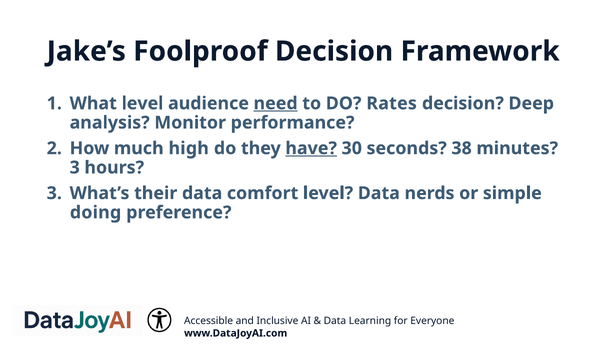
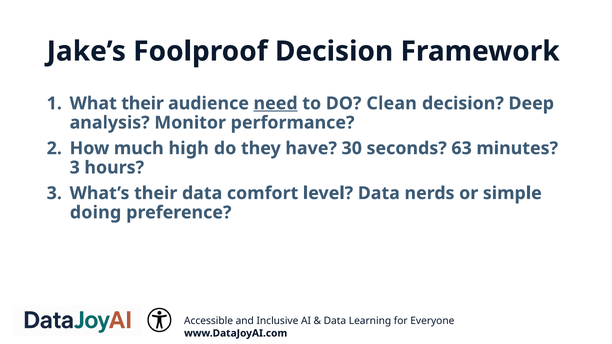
What level: level -> their (143, 103)
Rates: Rates -> Clean (392, 103)
have underline: present -> none (311, 148)
38: 38 -> 63 (462, 148)
